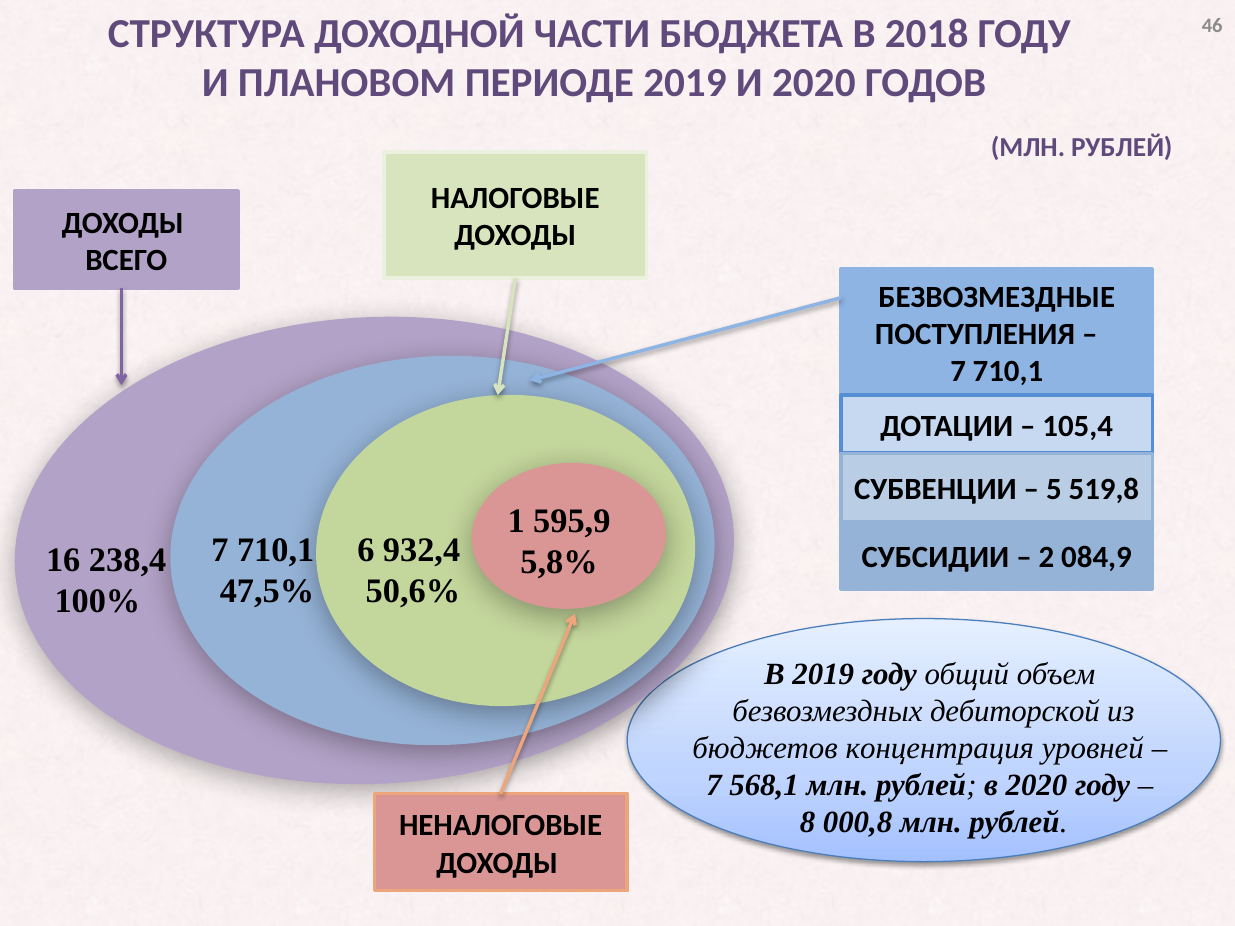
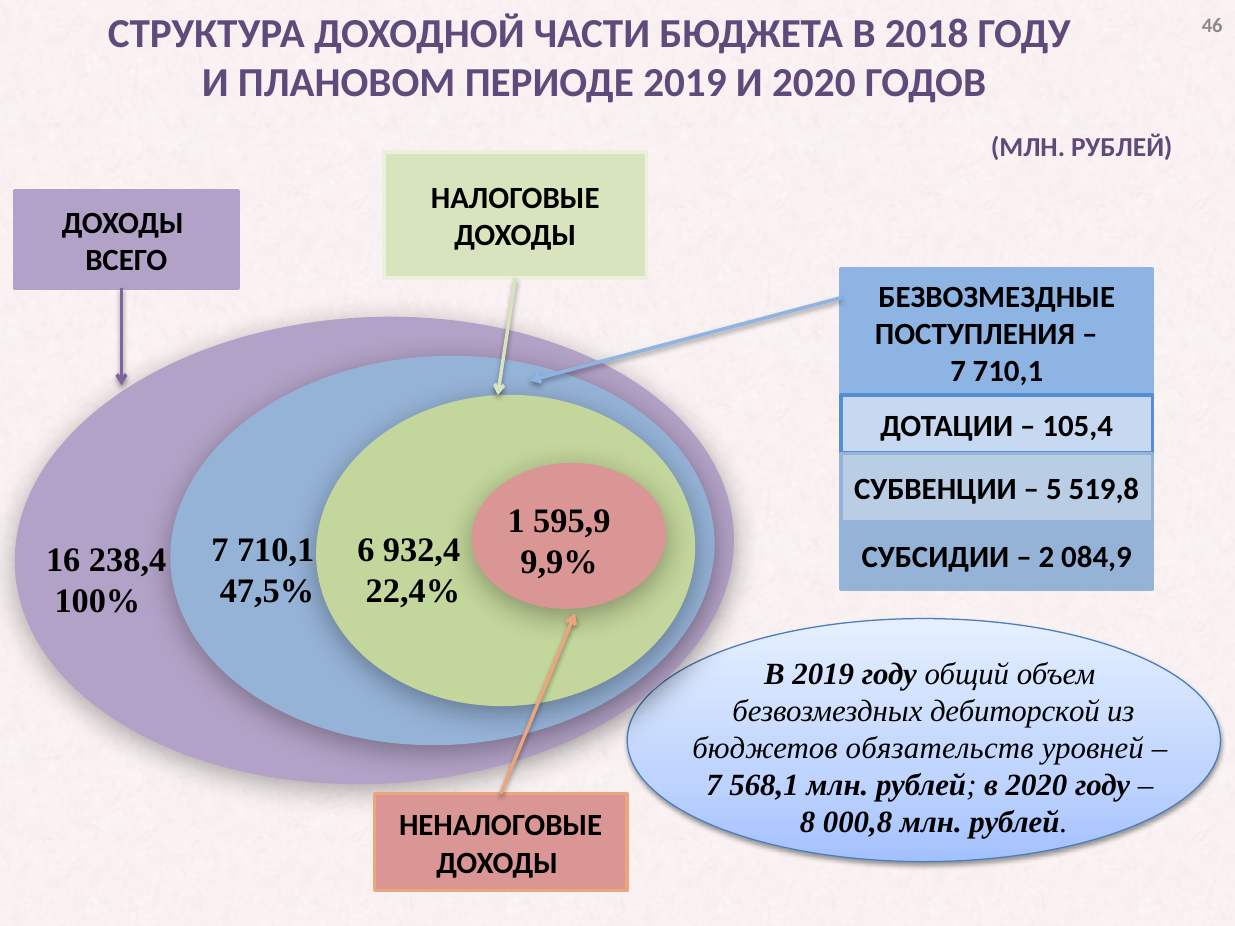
5,8%: 5,8% -> 9,9% (559, 563)
50,6%: 50,6% -> 22,4% (413, 592)
концентрация: концентрация -> обязательств (940, 749)
